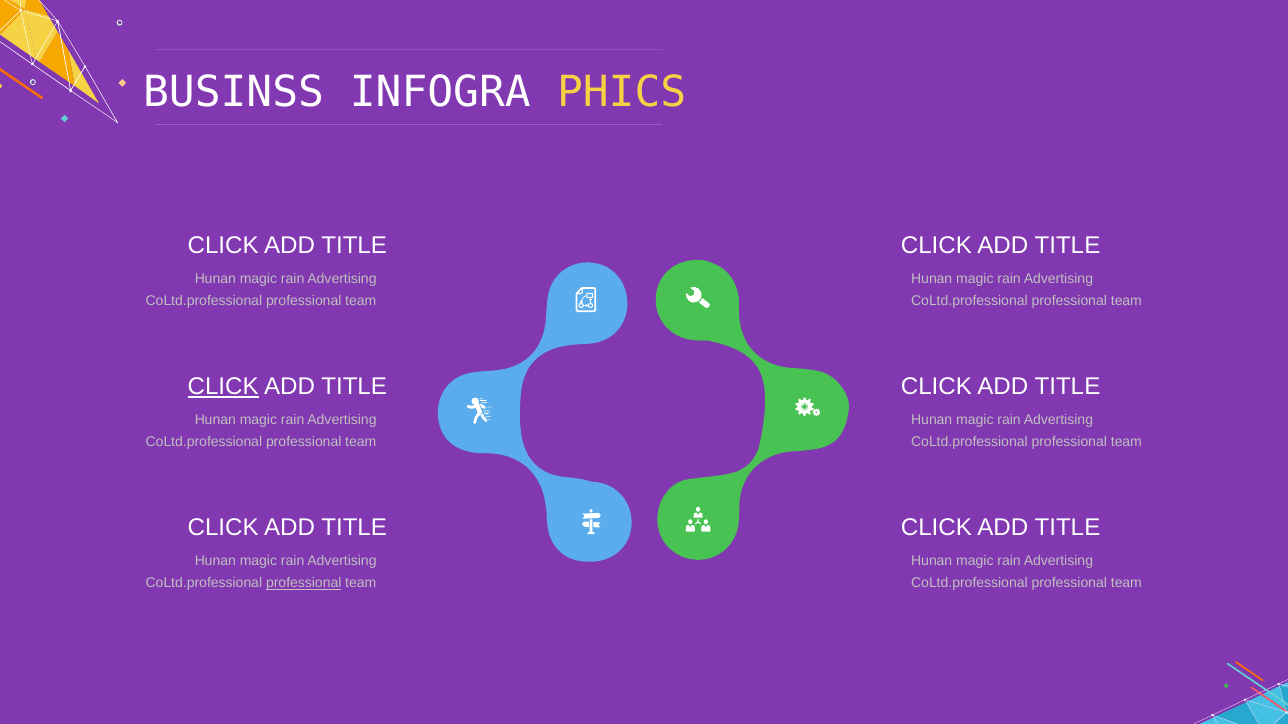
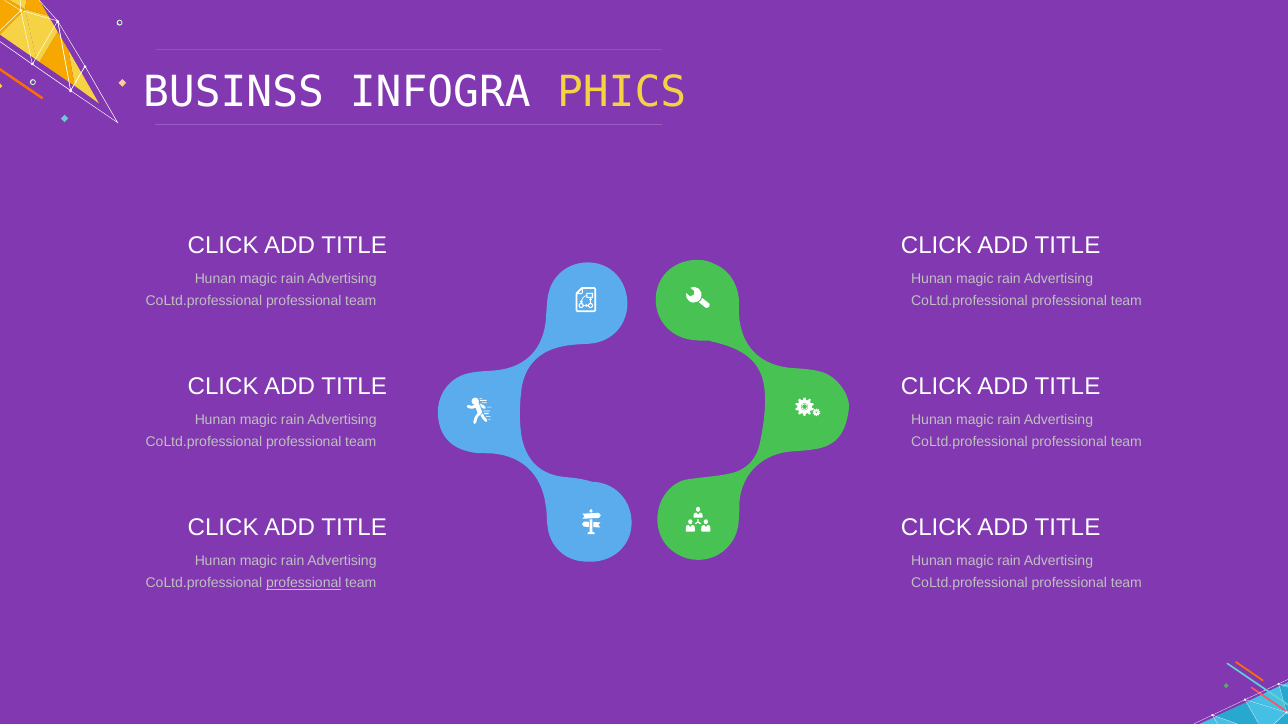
CLICK underline: present -> none (223, 387)
